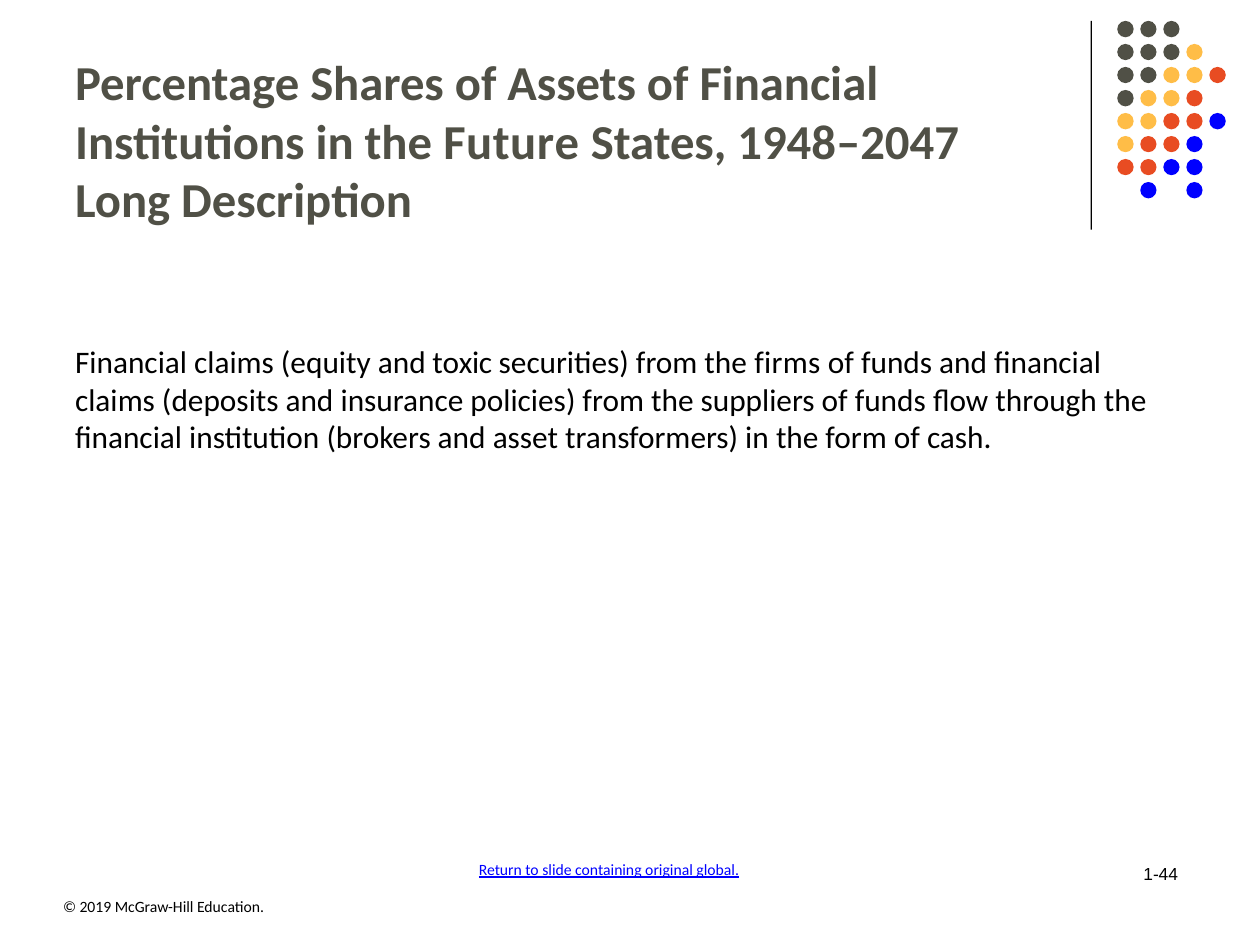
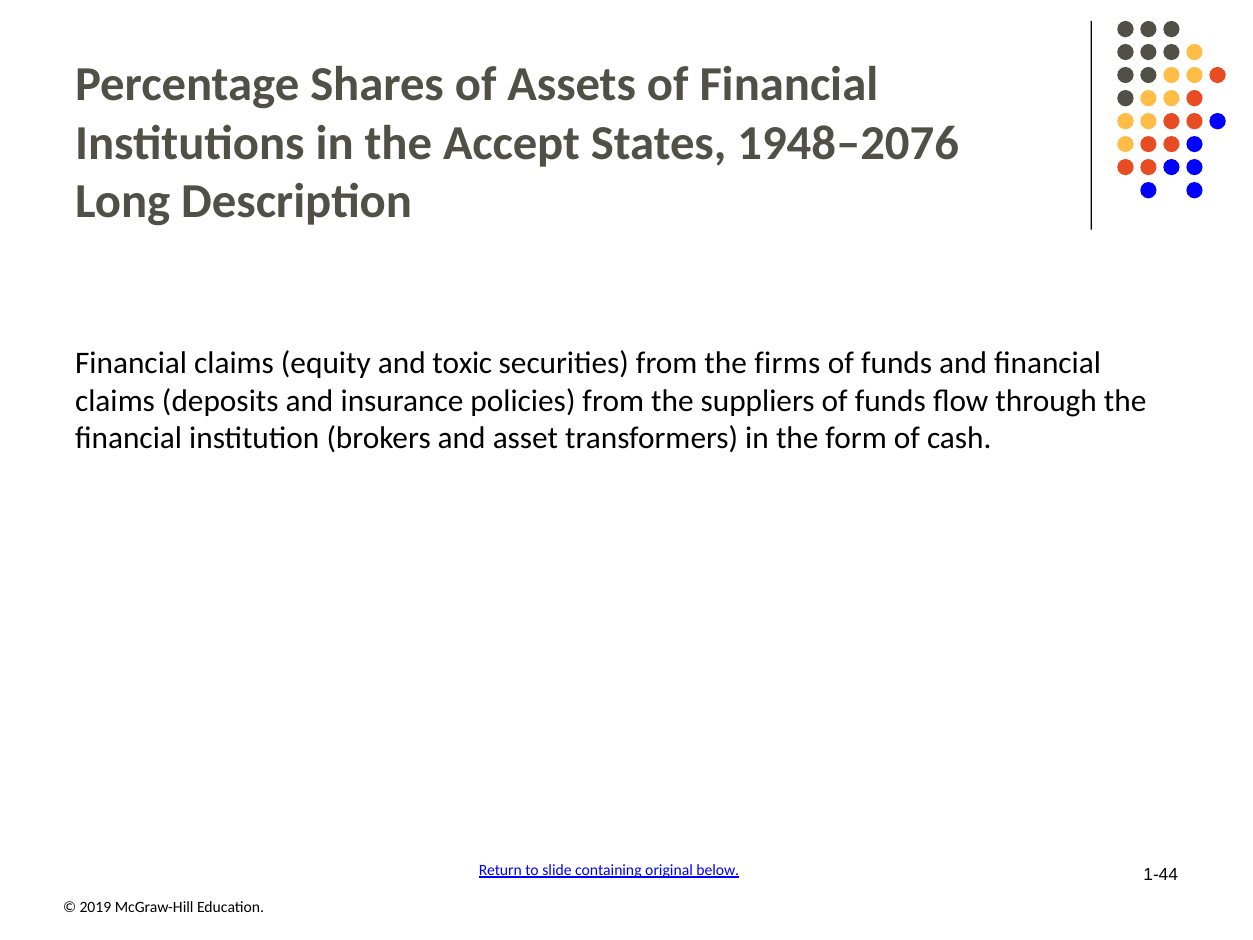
Future: Future -> Accept (512, 143)
1948–2047: 1948–2047 -> 1948–2076 (848, 143)
global: global -> below (718, 870)
